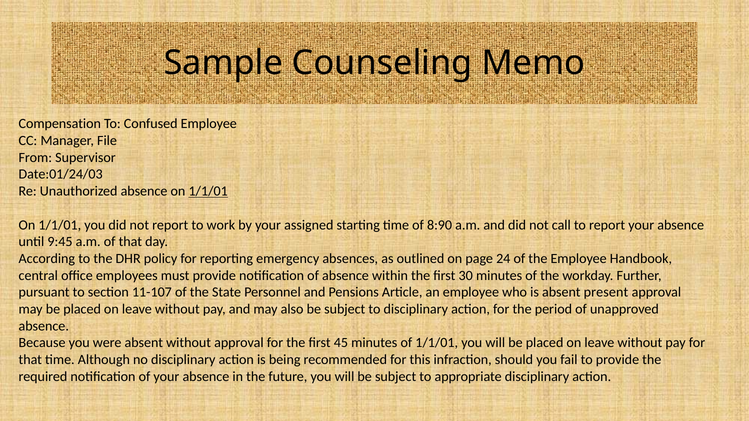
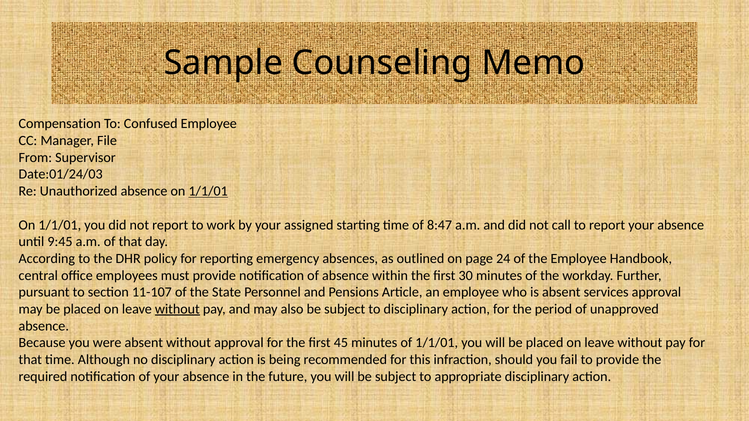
8:90: 8:90 -> 8:47 (440, 225)
present: present -> services (606, 292)
without underline: none -> present (177, 309)
